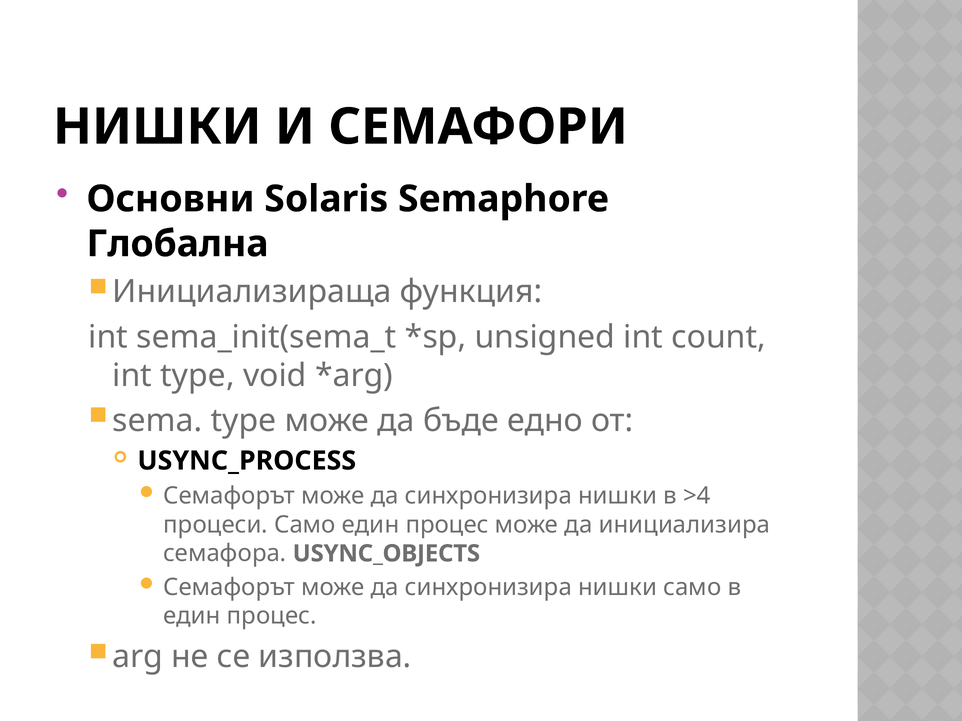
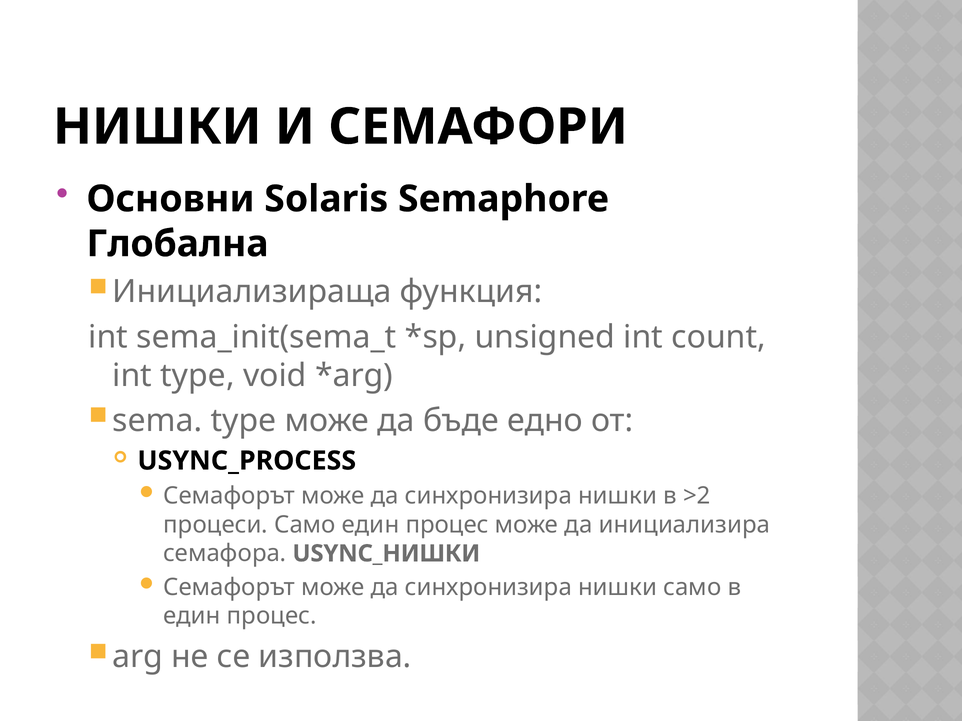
>4: >4 -> >2 (697, 496)
USYNC_OBJECTS: USYNC_OBJECTS -> USYNC_НИШКИ (386, 554)
